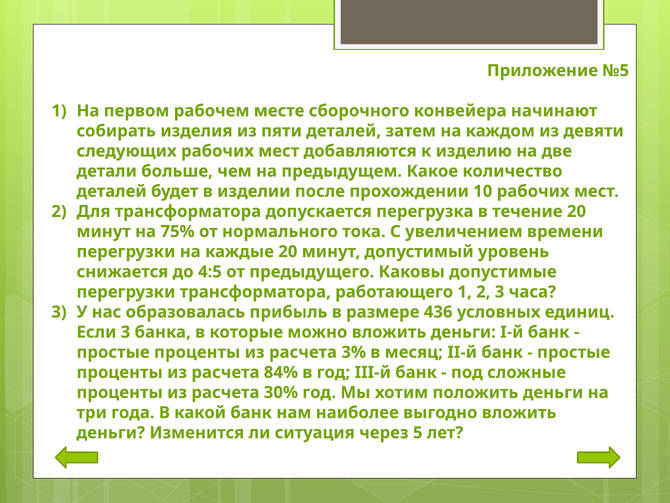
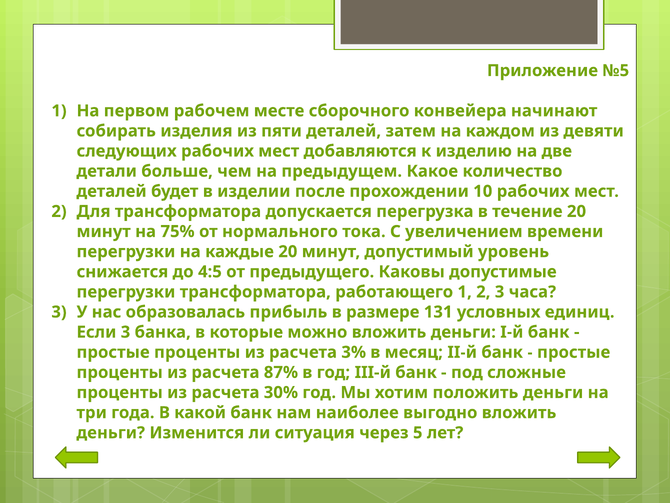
436: 436 -> 131 (438, 312)
84%: 84% -> 87% (281, 372)
